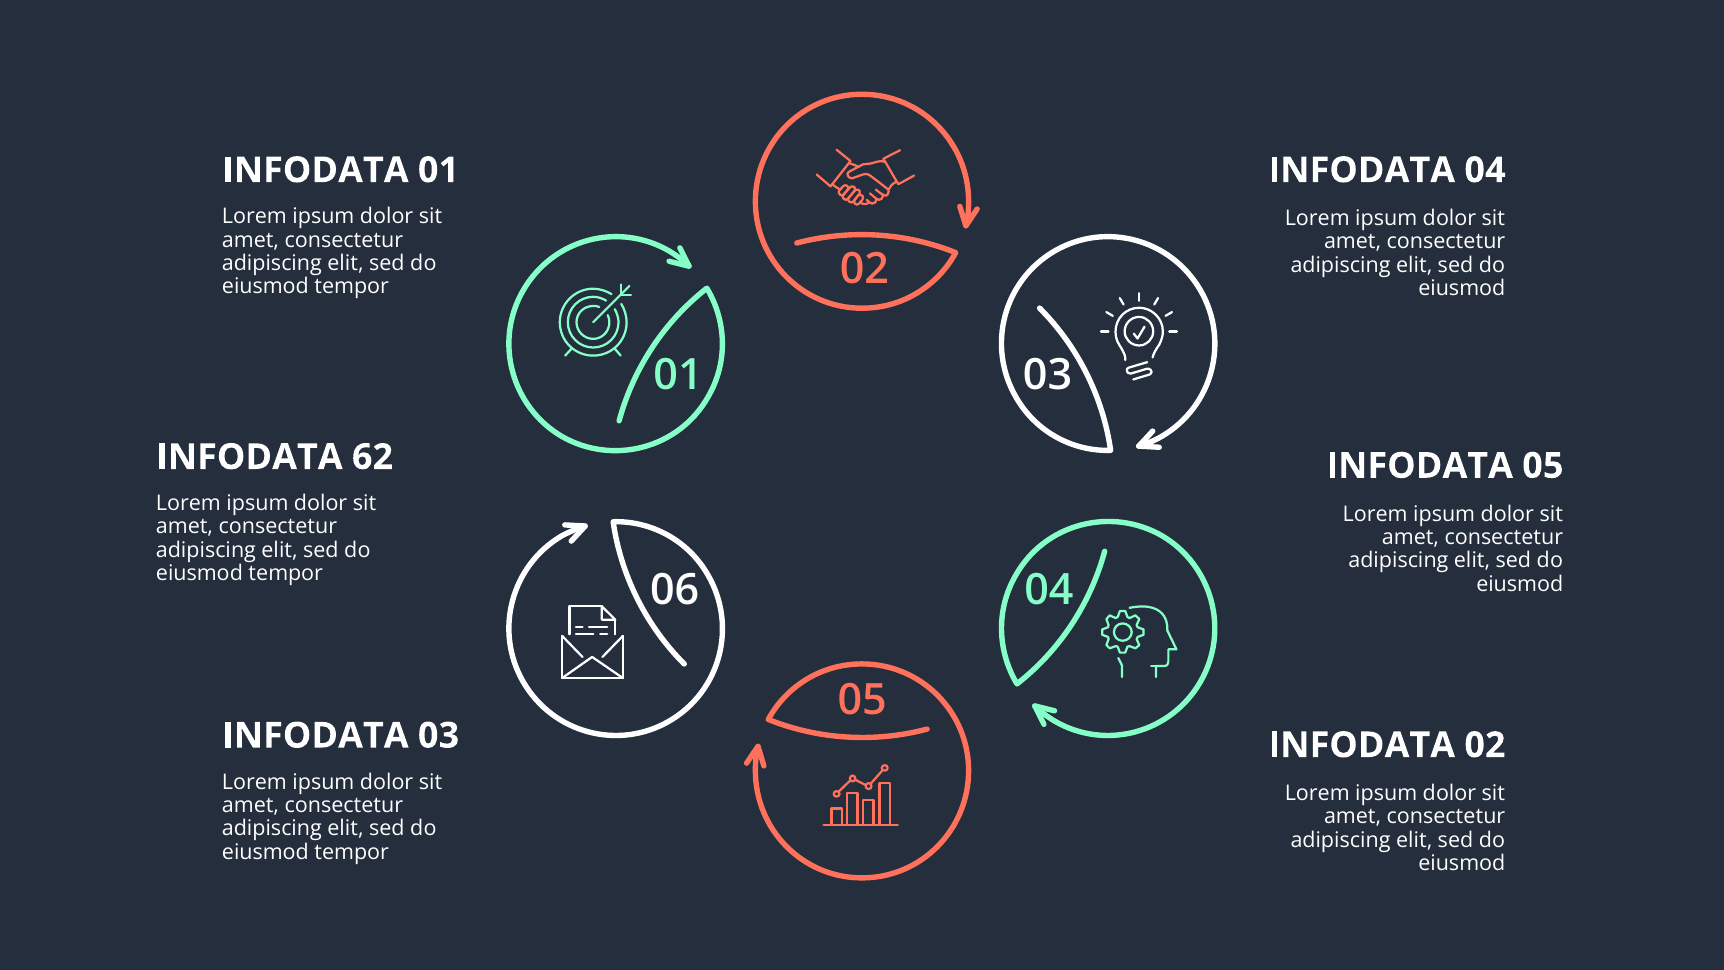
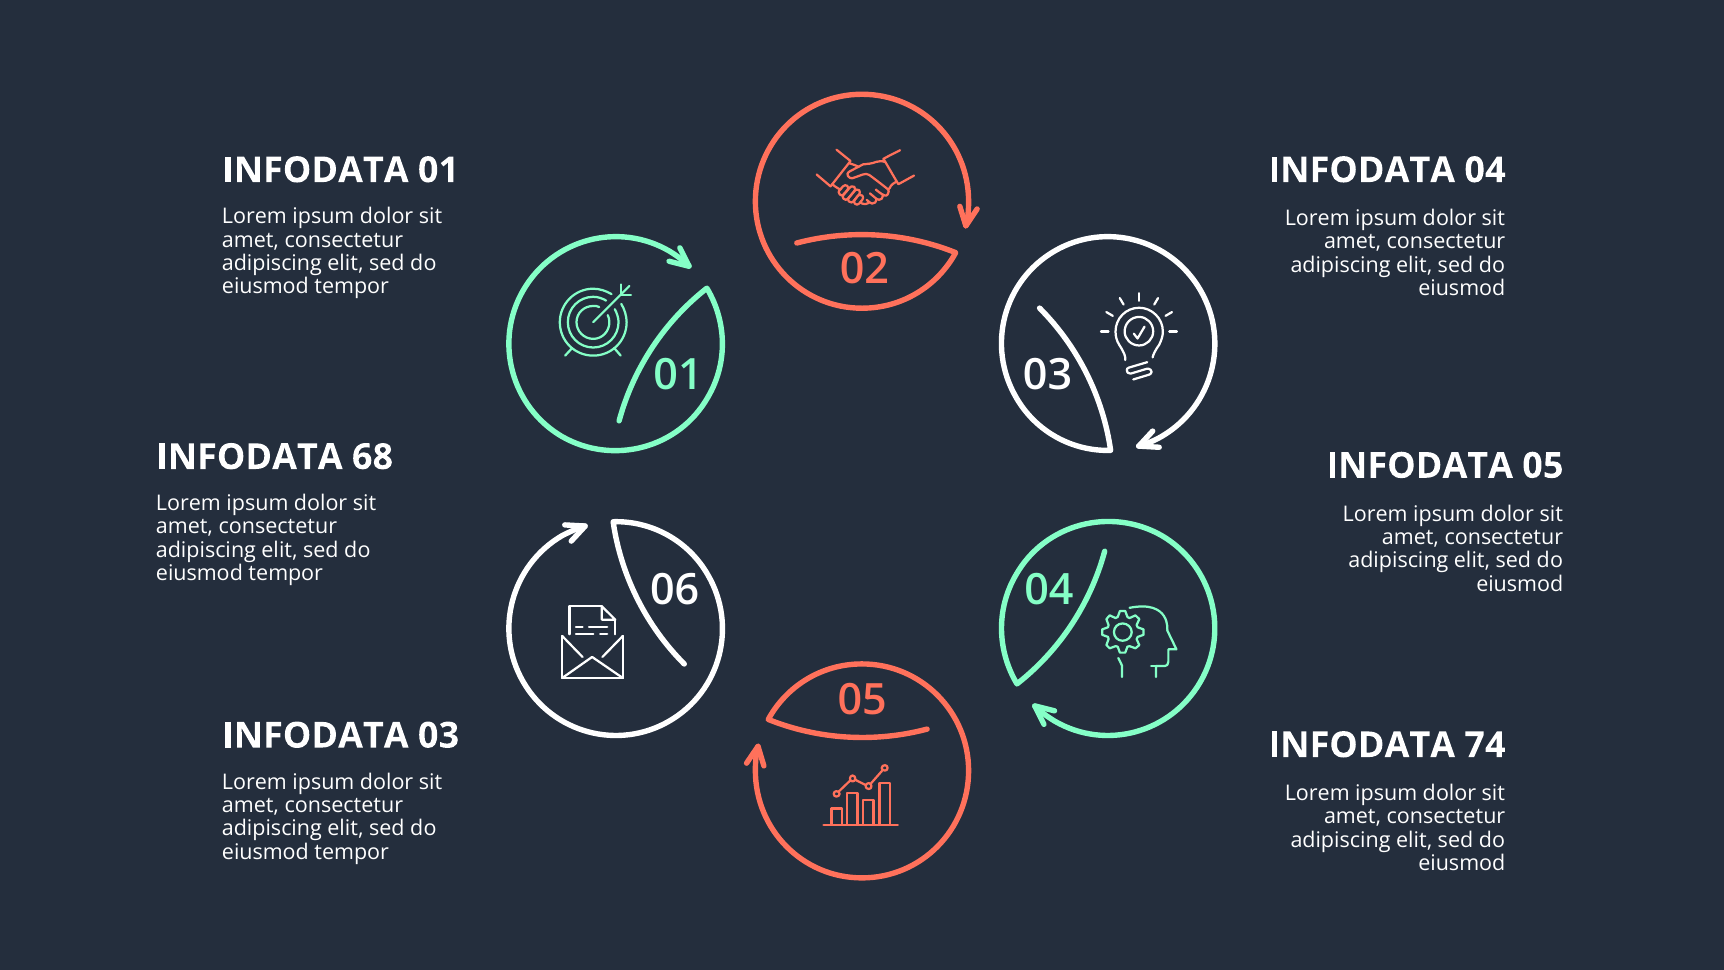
62: 62 -> 68 (373, 457)
INFODATA 02: 02 -> 74 (1485, 745)
